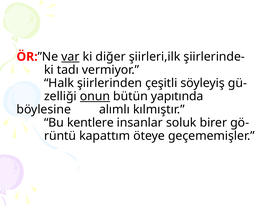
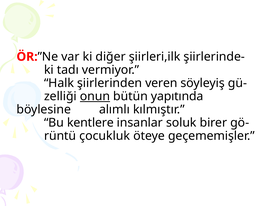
var underline: present -> none (70, 57)
çeşitli: çeşitli -> veren (161, 83)
kapattım: kapattım -> çocukluk (105, 136)
